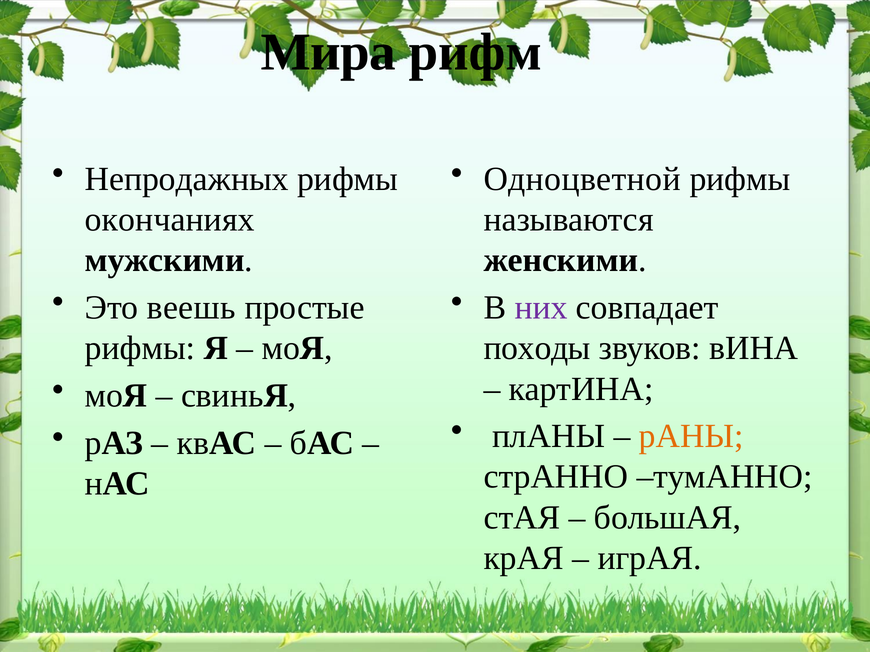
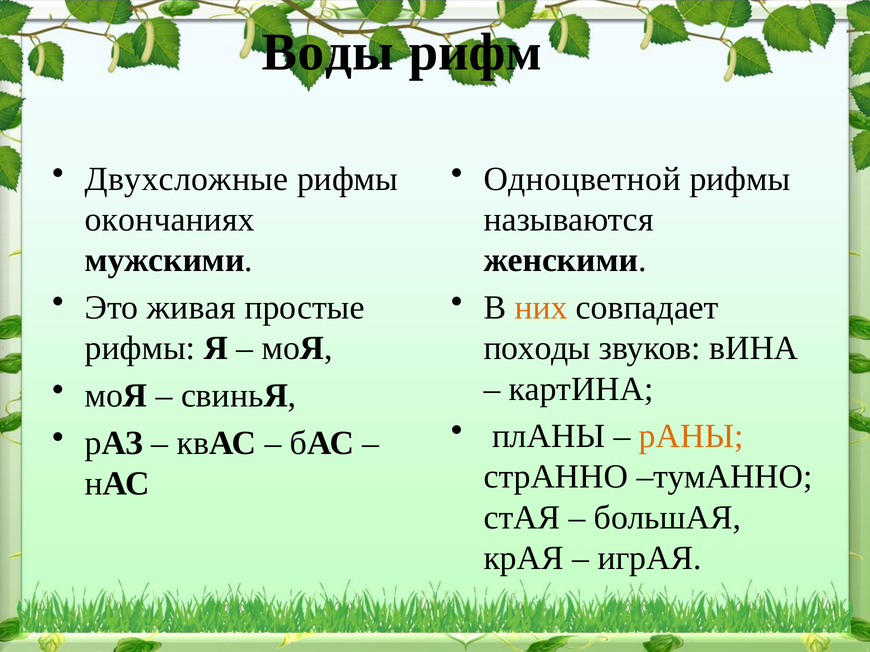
Мира: Мира -> Воды (328, 52)
Непродажных: Непродажных -> Двухсложные (187, 179)
веешь: веешь -> живая (191, 308)
них colour: purple -> orange (541, 308)
